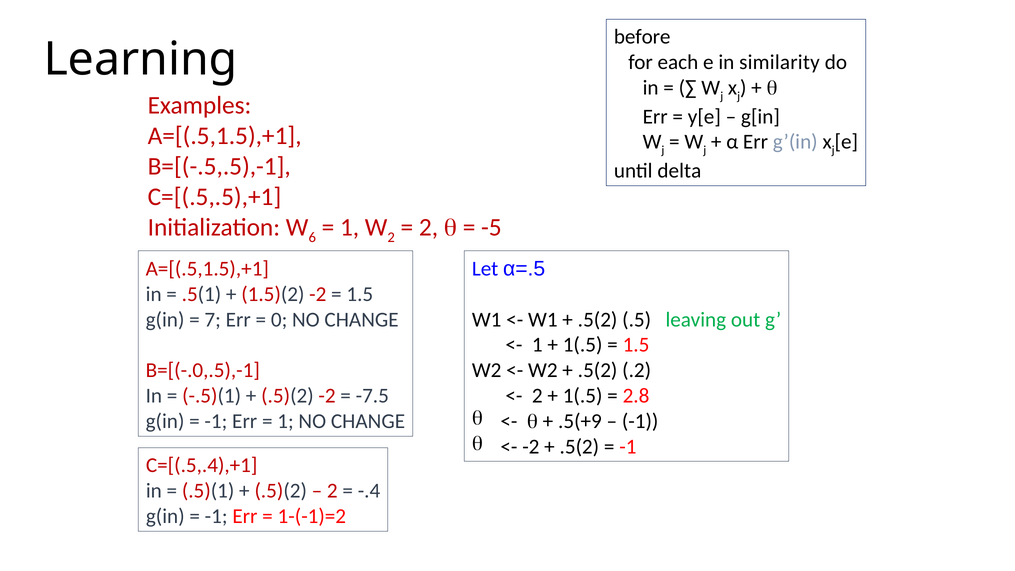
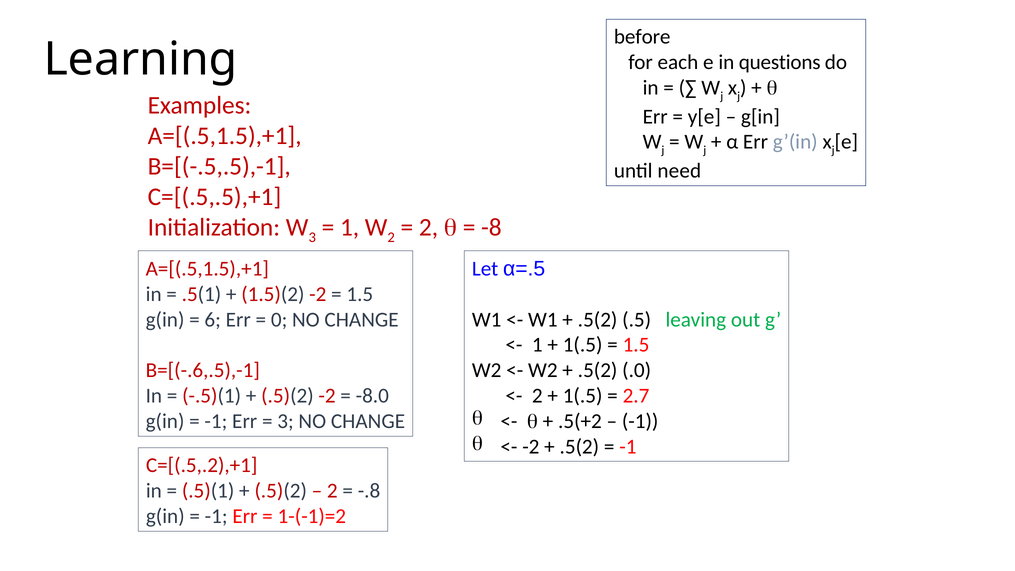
similarity: similarity -> questions (780, 62)
delta: delta -> need (679, 171)
6: 6 -> 3 (312, 237)
-5: -5 -> -8 (491, 227)
7: 7 -> 6 (213, 320)
.2: .2 -> .0 (637, 370)
B=[(-.0,.5),-1: B=[(-.0,.5),-1 -> B=[(-.6,.5),-1 (203, 370)
2.8: 2.8 -> 2.7 (636, 396)
-7.5: -7.5 -> -8.0 (372, 396)
.5(+9: .5(+9 -> .5(+2 (580, 421)
1: 1 -> 3 (286, 421)
C=[(.5,.4),+1: C=[(.5,.4),+1 -> C=[(.5,.2),+1 (202, 465)
-.4: -.4 -> -.8 (369, 491)
